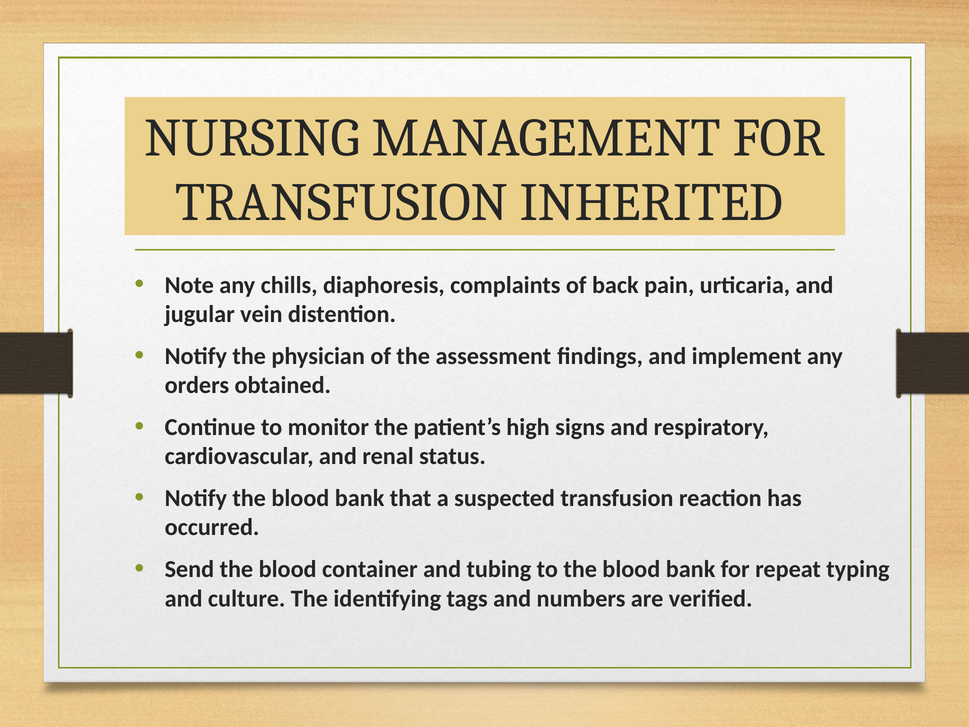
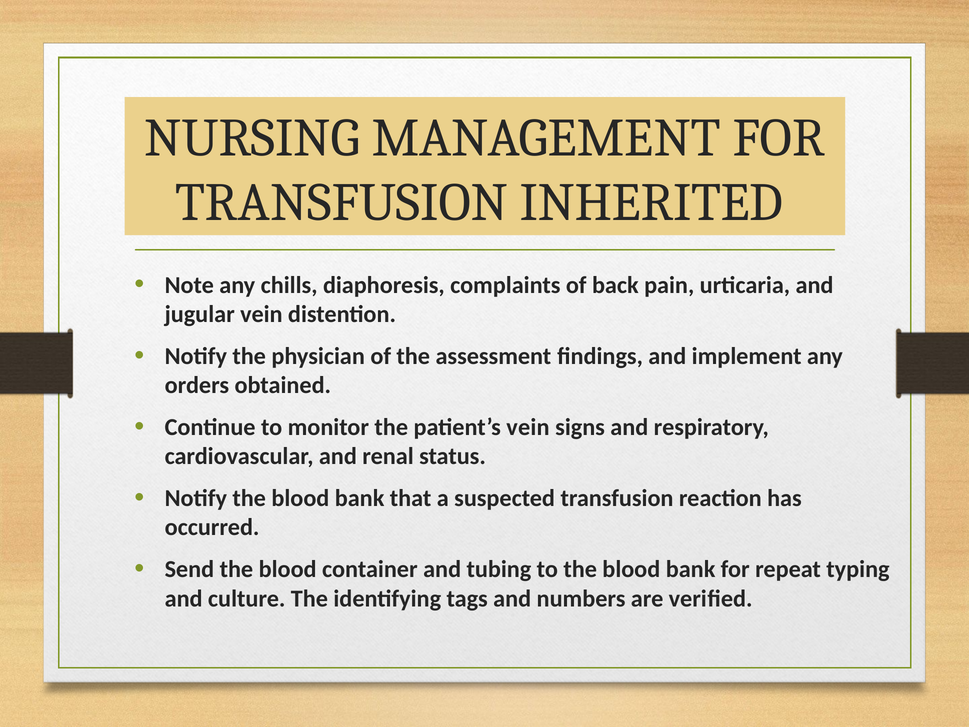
patient’s high: high -> vein (528, 427)
